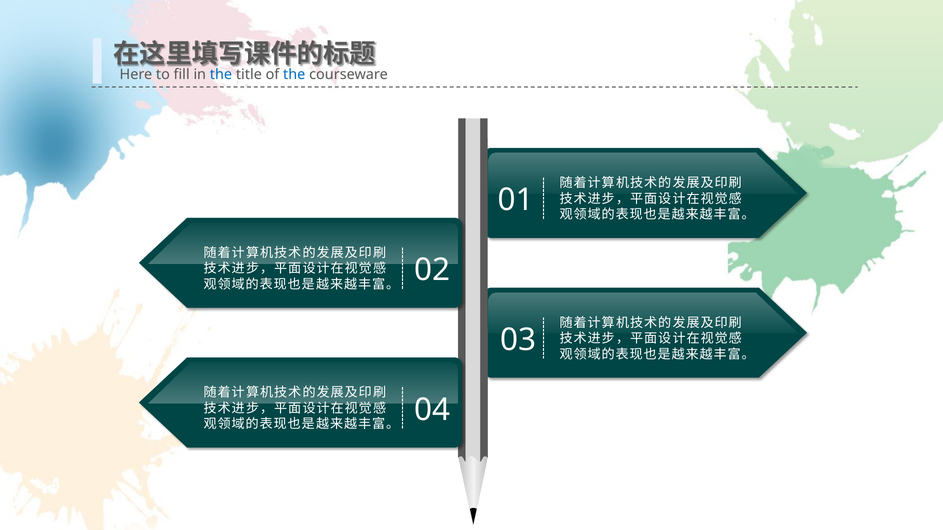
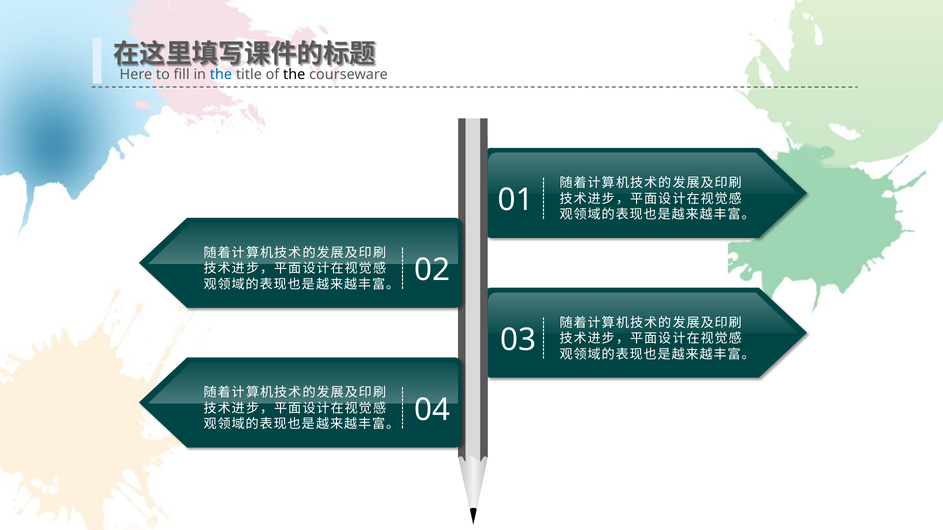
the colour: blue -> black (294, 75)
